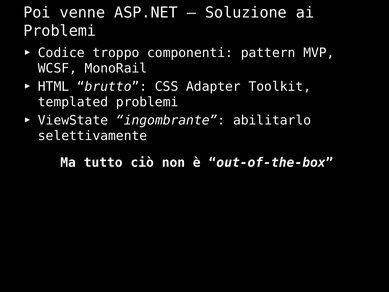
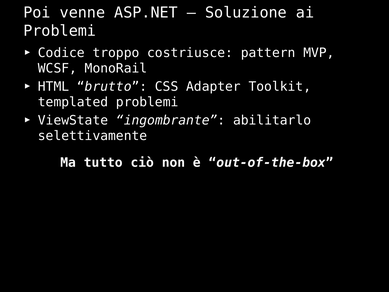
componenti: componenti -> costriusce (190, 53)
